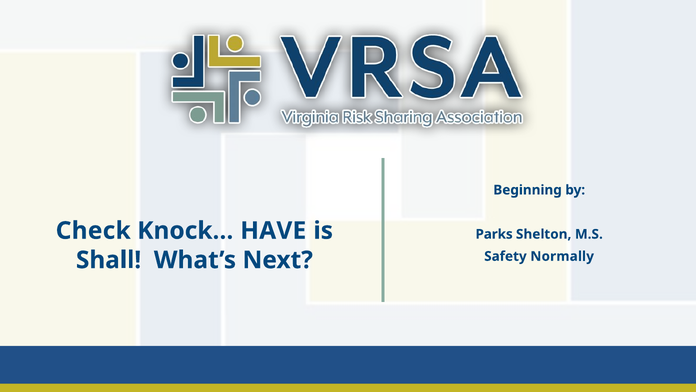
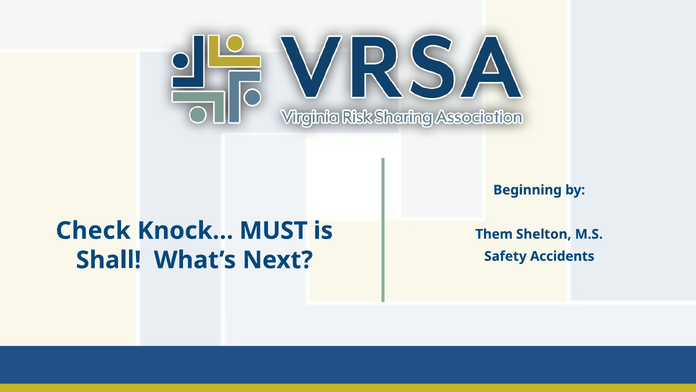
HAVE: HAVE -> MUST (273, 230)
Parks: Parks -> Them (494, 234)
Normally: Normally -> Accidents (562, 256)
